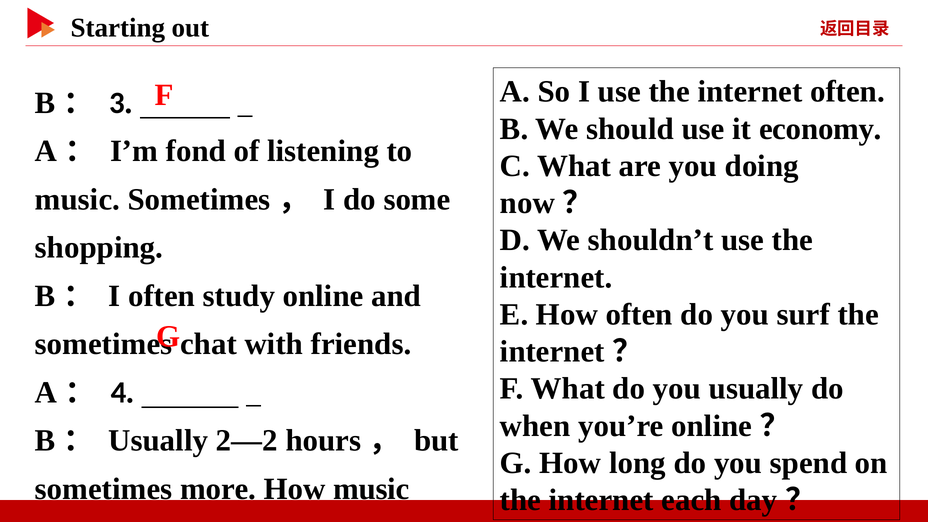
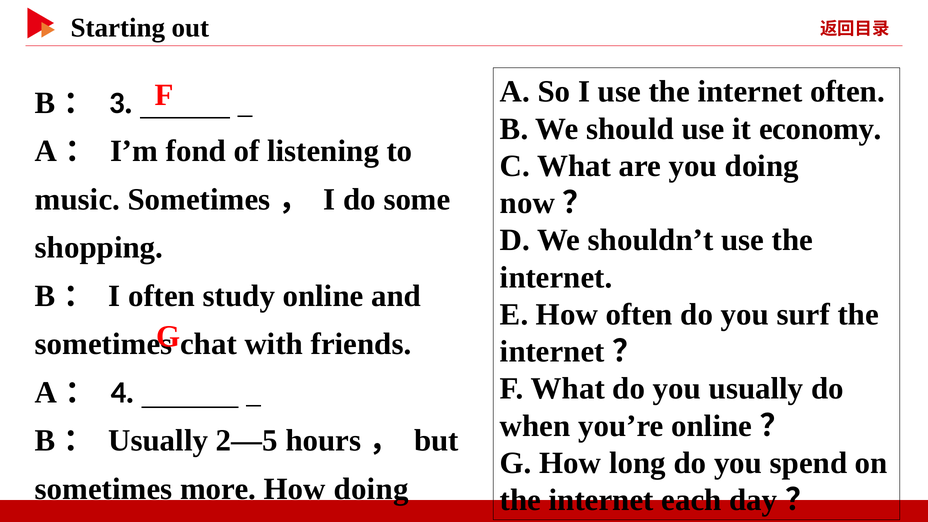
2—2: 2—2 -> 2—5 (247, 441)
How music: music -> doing (371, 489)
